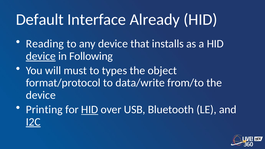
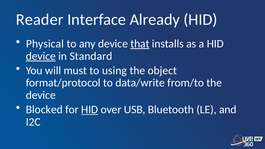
Default: Default -> Reader (40, 20)
Reading: Reading -> Physical (45, 44)
that underline: none -> present (140, 44)
Following: Following -> Standard (91, 56)
types: types -> using (114, 71)
Printing: Printing -> Blocked (44, 110)
I2C underline: present -> none (33, 122)
